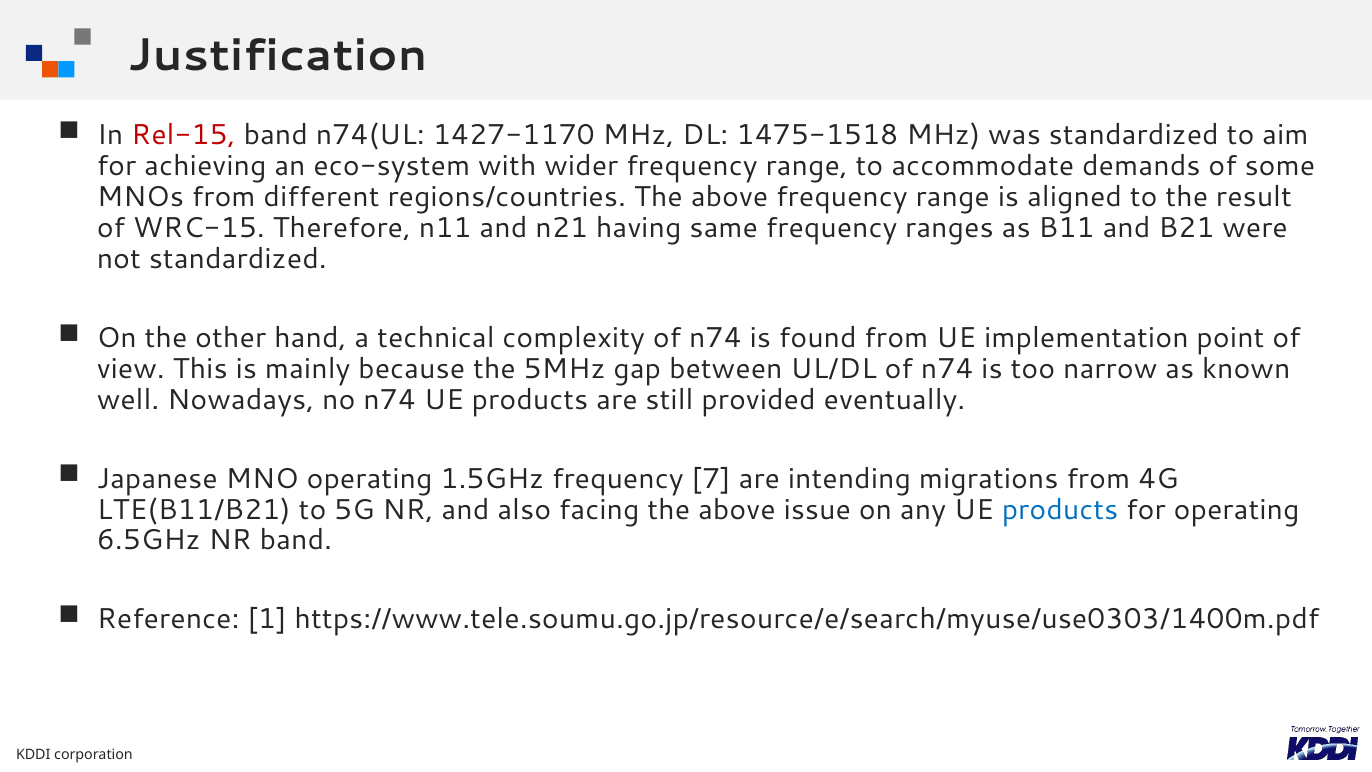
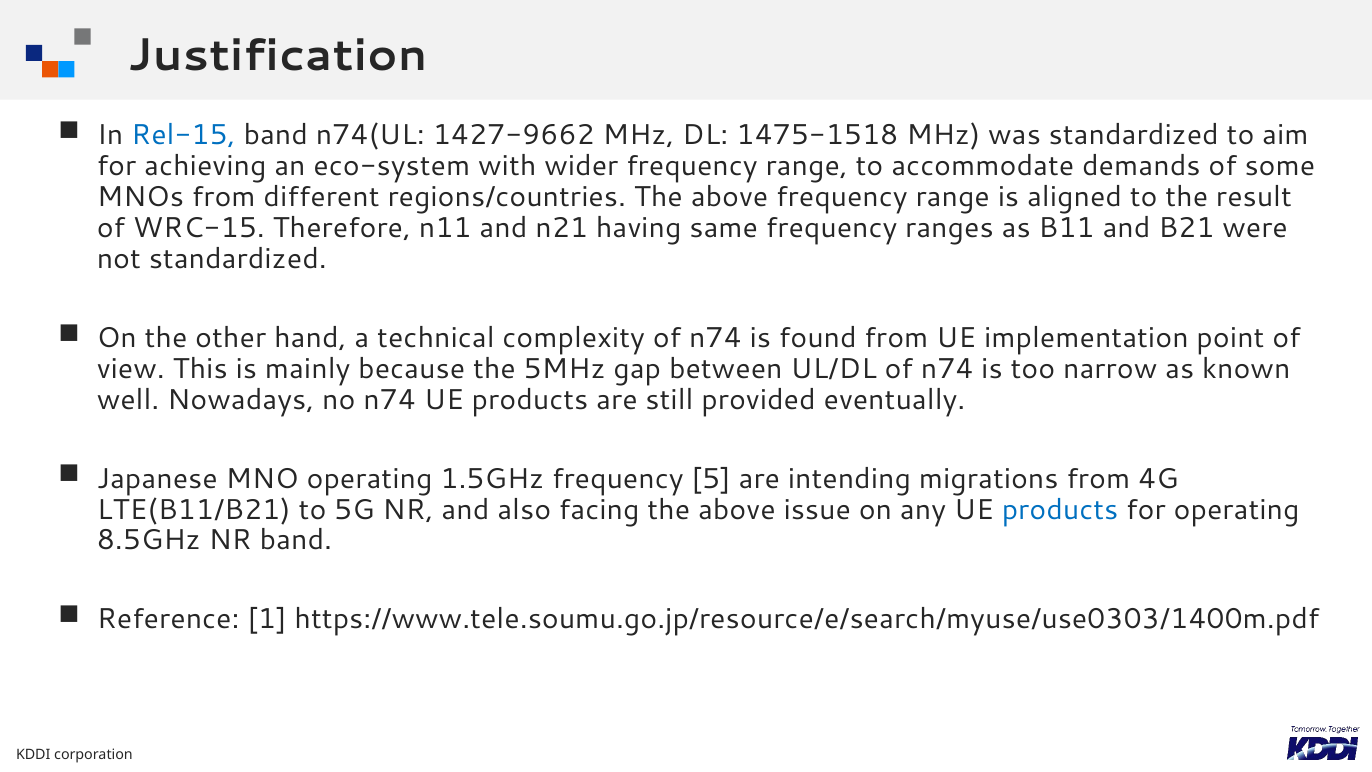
Rel-15 colour: red -> blue (183, 135)
1427-1170: 1427-1170 -> 1427-9662 (514, 135)
7: 7 -> 5 (711, 479)
6.5GHz: 6.5GHz -> 8.5GHz (149, 540)
